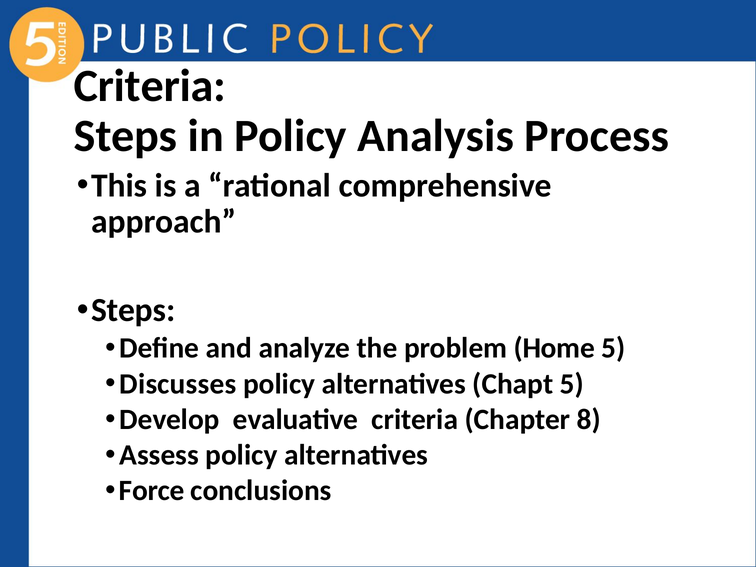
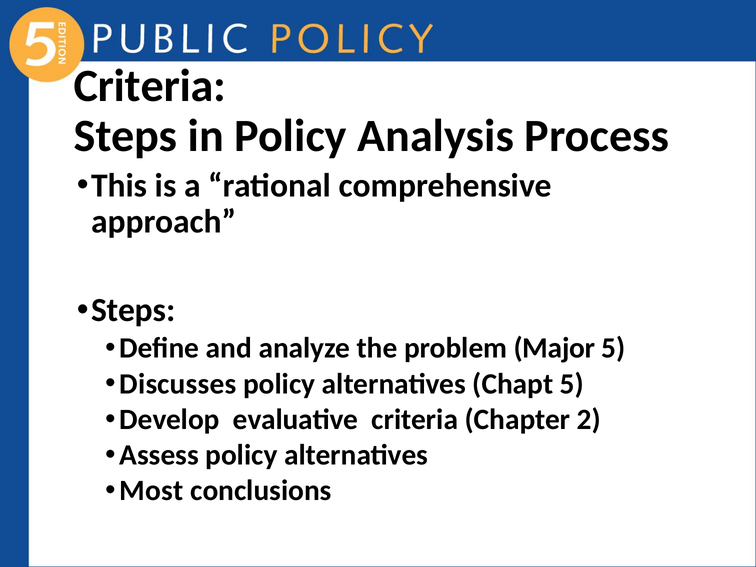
Home: Home -> Major (554, 348)
8: 8 -> 2 (589, 419)
Force: Force -> Most (151, 491)
